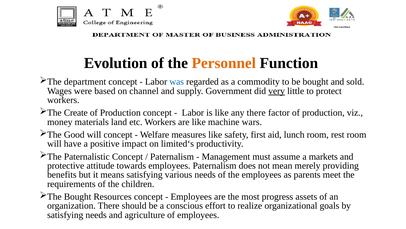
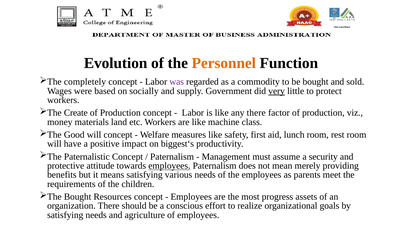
department: department -> completely (85, 82)
was colour: blue -> purple (177, 82)
channel: channel -> socially (144, 91)
wars: wars -> class (252, 122)
limited‘s: limited‘s -> biggest‘s (178, 143)
markets: markets -> security (323, 156)
employees underline: none -> present (169, 165)
